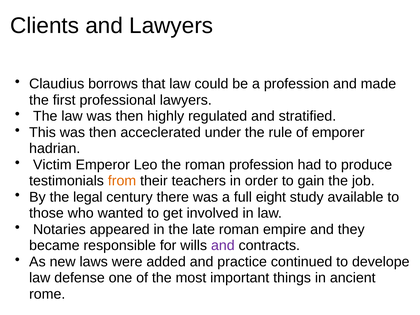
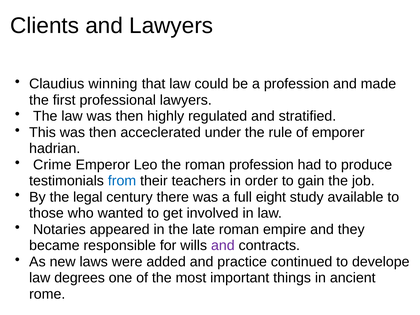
borrows: borrows -> winning (113, 84)
Victim: Victim -> Crime (52, 165)
from colour: orange -> blue (122, 181)
defense: defense -> degrees (80, 278)
